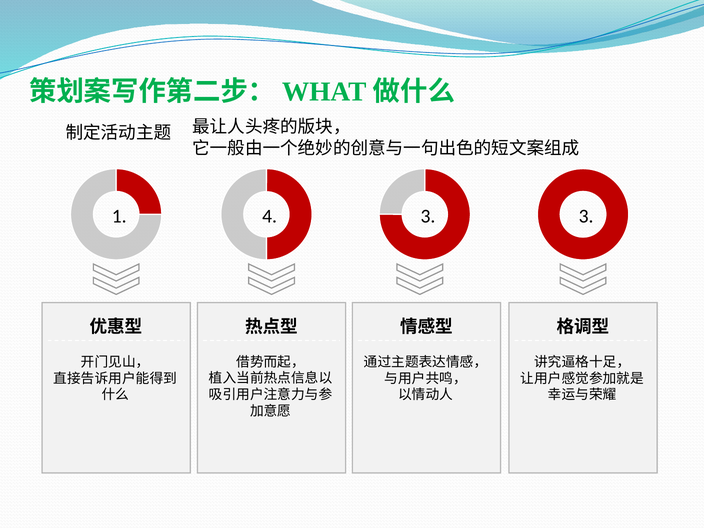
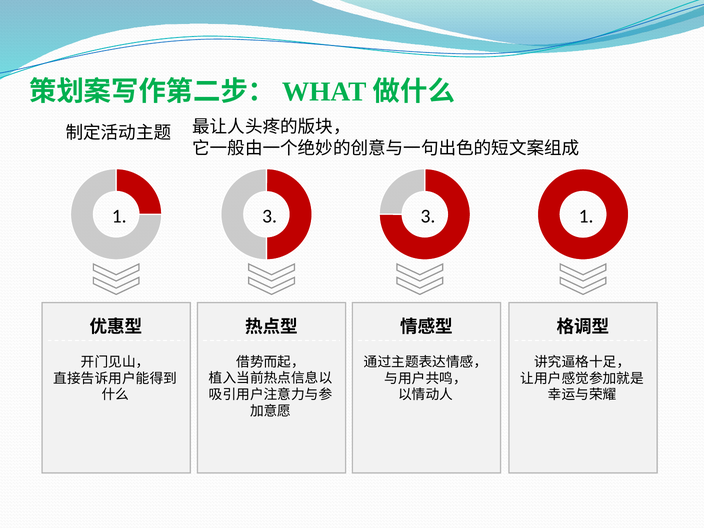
1 4: 4 -> 3 (270, 216)
3 3: 3 -> 1 (586, 216)
